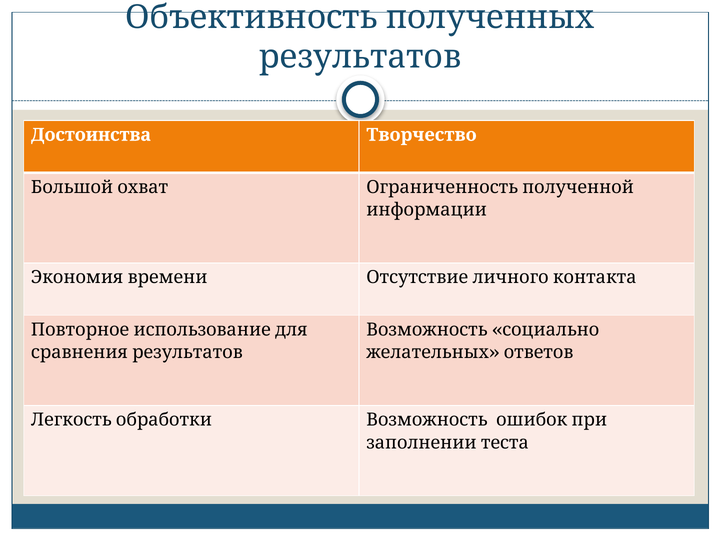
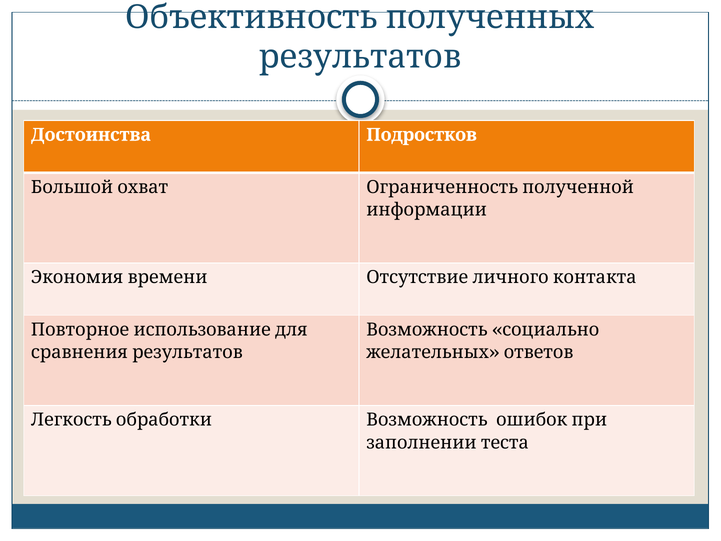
Творчество: Творчество -> Подростков (422, 135)
